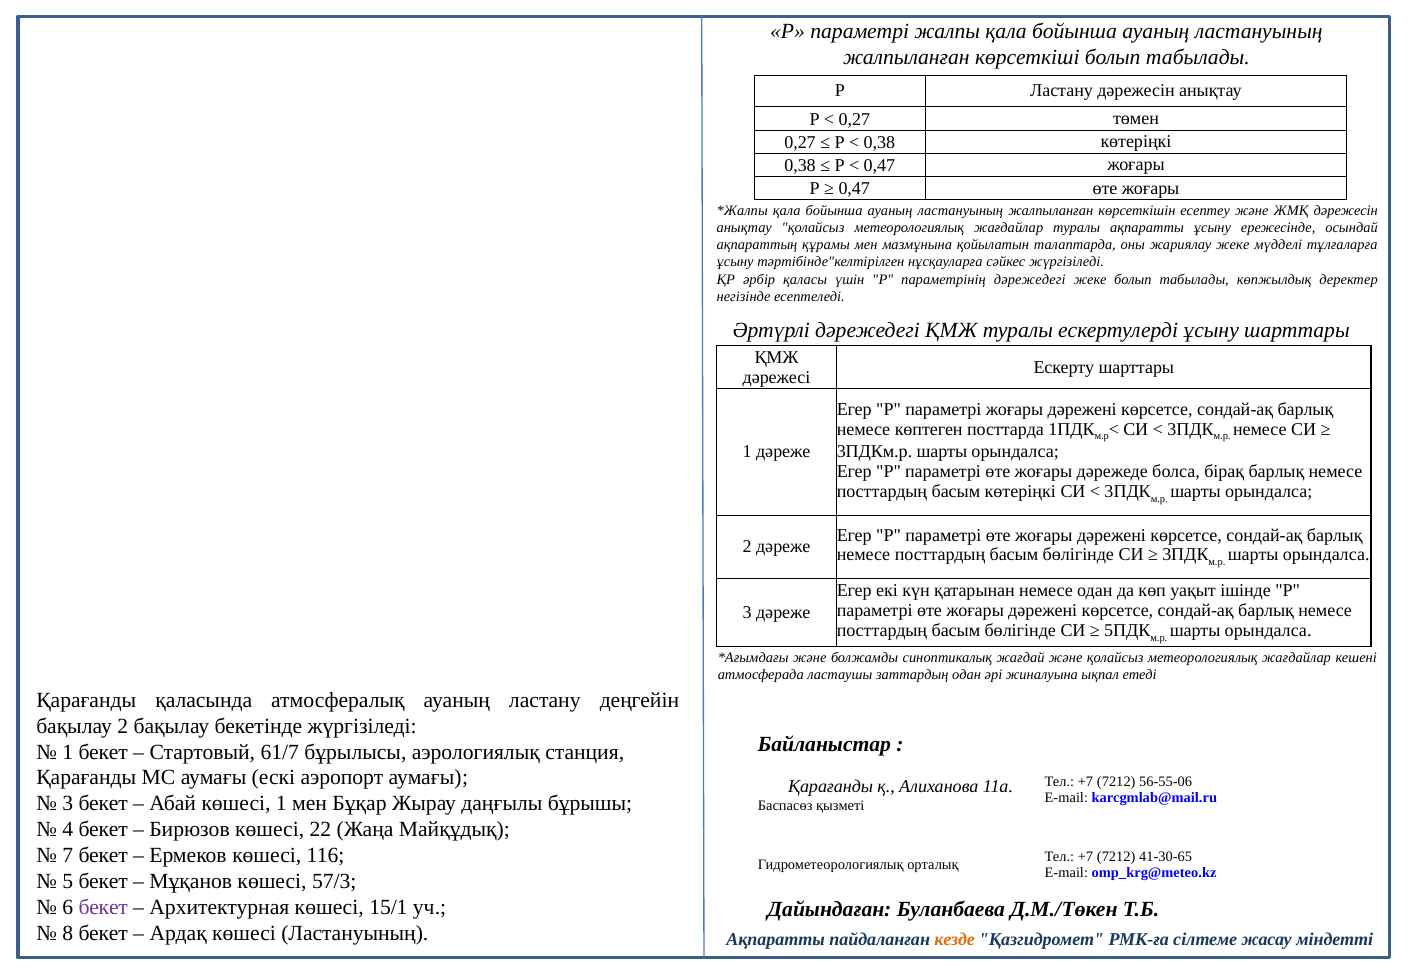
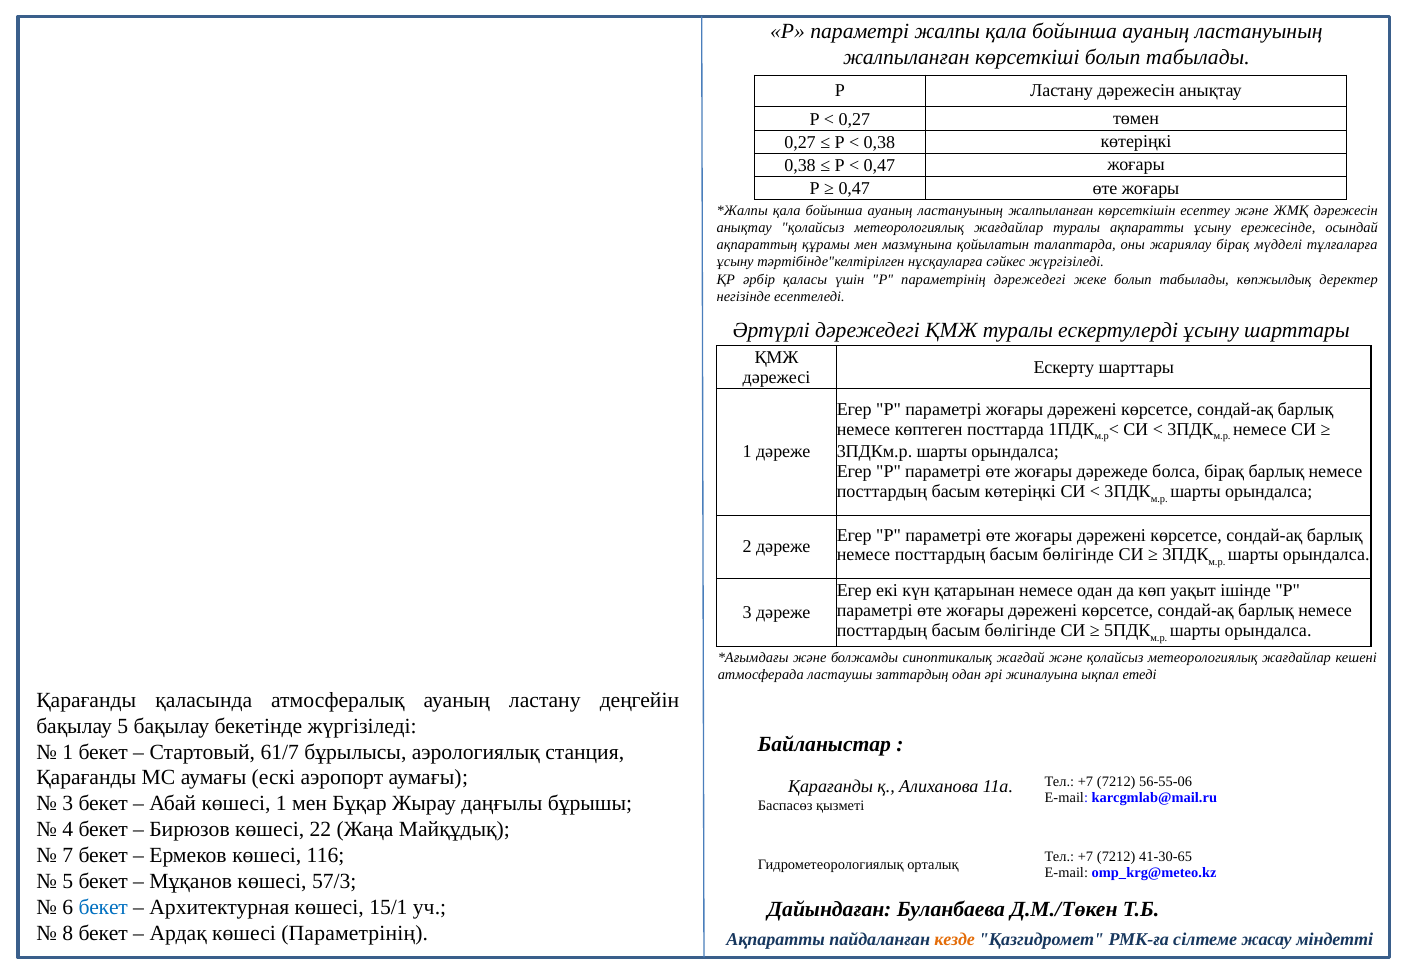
жариялау жеке: жеке -> бірақ (1233, 245)
бақылау 2: 2 -> 5 (123, 726)
бекет colour: purple -> blue (103, 908)
көшесі Ластануының: Ластануының -> Параметрінің (355, 934)
